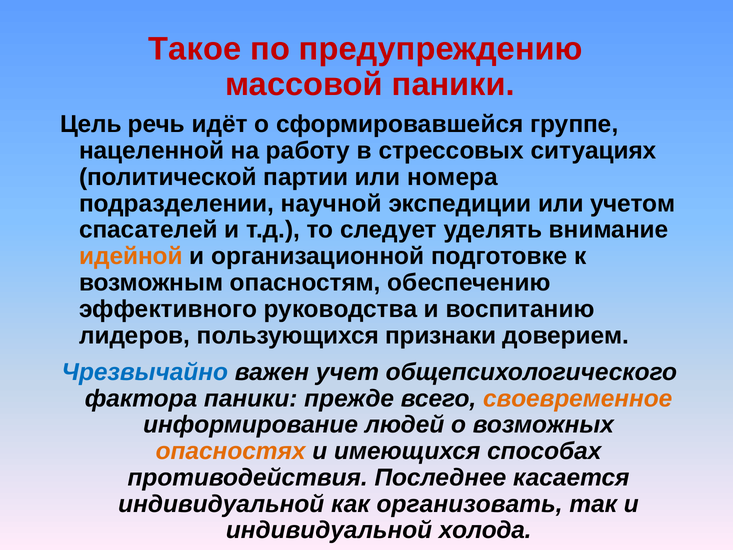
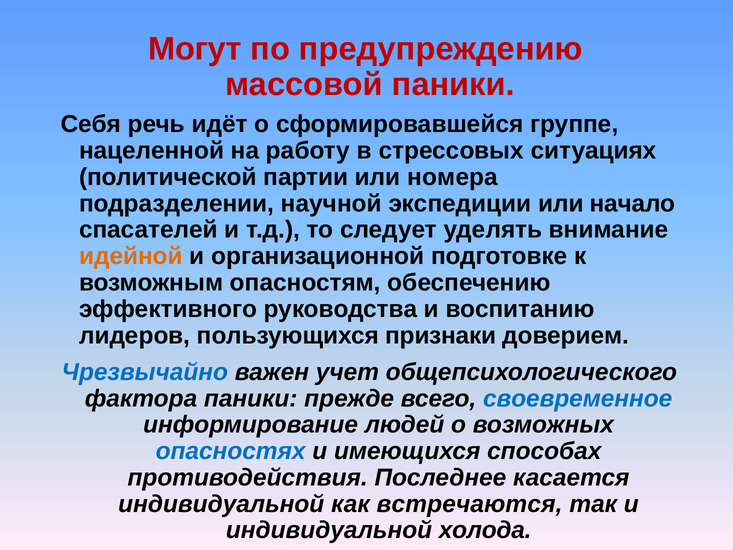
Такое: Такое -> Могут (195, 49)
Цель: Цель -> Себя (91, 124)
учетом: учетом -> начало (633, 203)
своевременное colour: orange -> blue (578, 398)
опасностях colour: orange -> blue (231, 451)
организовать: организовать -> встречаются (470, 504)
